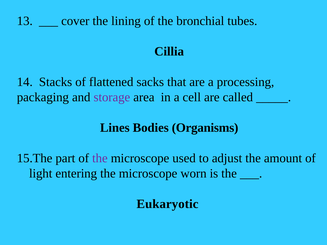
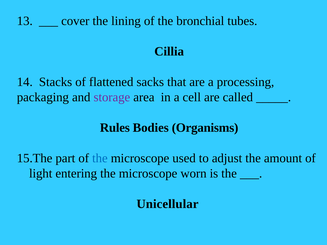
Lines: Lines -> Rules (115, 128)
the colour: purple -> blue (100, 158)
Eukaryotic: Eukaryotic -> Unicellular (167, 204)
